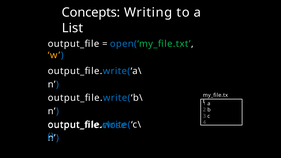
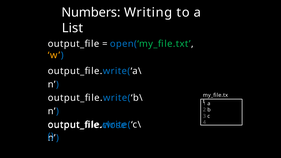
Concepts: Concepts -> Numbers (91, 13)
